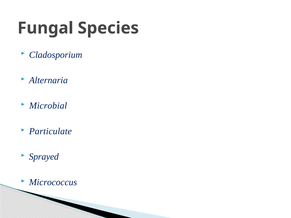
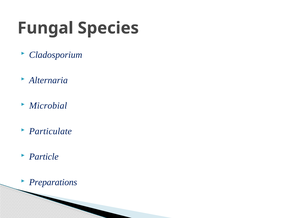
Sprayed: Sprayed -> Particle (44, 157)
Micrococcus: Micrococcus -> Preparations (53, 182)
